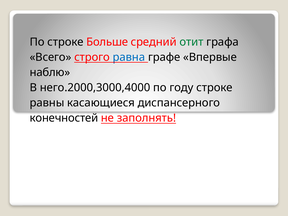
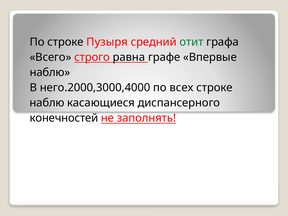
Больше: Больше -> Пузыря (107, 42)
равна colour: blue -> black (129, 57)
году: году -> всех (181, 88)
равны: равны -> наблю (47, 103)
